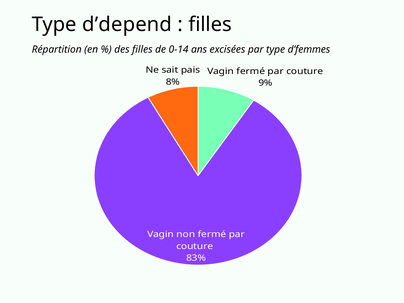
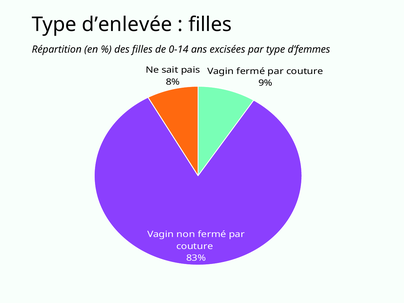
d’depend: d’depend -> d’enlevée (127, 24)
